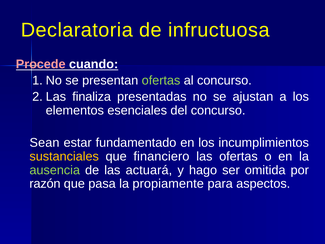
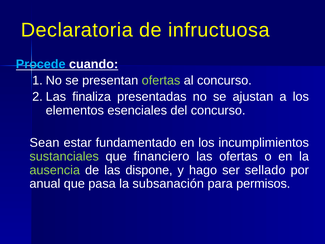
Procede colour: pink -> light blue (41, 64)
sustanciales colour: yellow -> light green (64, 156)
actuará: actuará -> dispone (149, 170)
omitida: omitida -> sellado (265, 170)
razón: razón -> anual (45, 184)
propiamente: propiamente -> subsanación (168, 184)
aspectos: aspectos -> permisos (263, 184)
